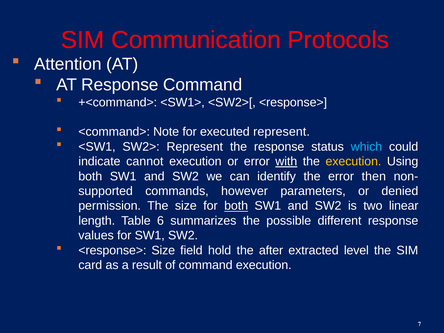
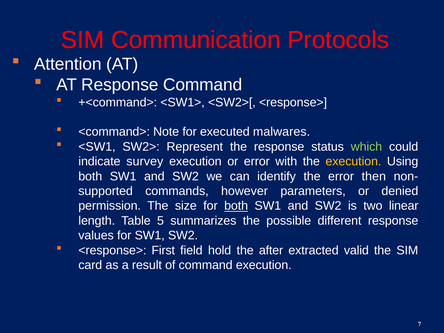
executed represent: represent -> malwares (282, 132)
which colour: light blue -> light green (367, 147)
cannot: cannot -> survey (145, 162)
with underline: present -> none (286, 162)
6: 6 -> 5 (160, 221)
<response> Size: Size -> First (163, 250)
level: level -> valid (356, 250)
